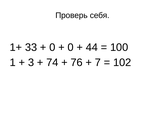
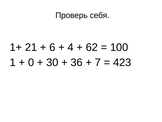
33: 33 -> 21 (31, 47)
0: 0 -> 6 (52, 47)
0: 0 -> 4 (71, 47)
44: 44 -> 62 (92, 47)
3: 3 -> 0 (31, 62)
74: 74 -> 30 (52, 62)
76: 76 -> 36 (77, 62)
102: 102 -> 423 (122, 62)
